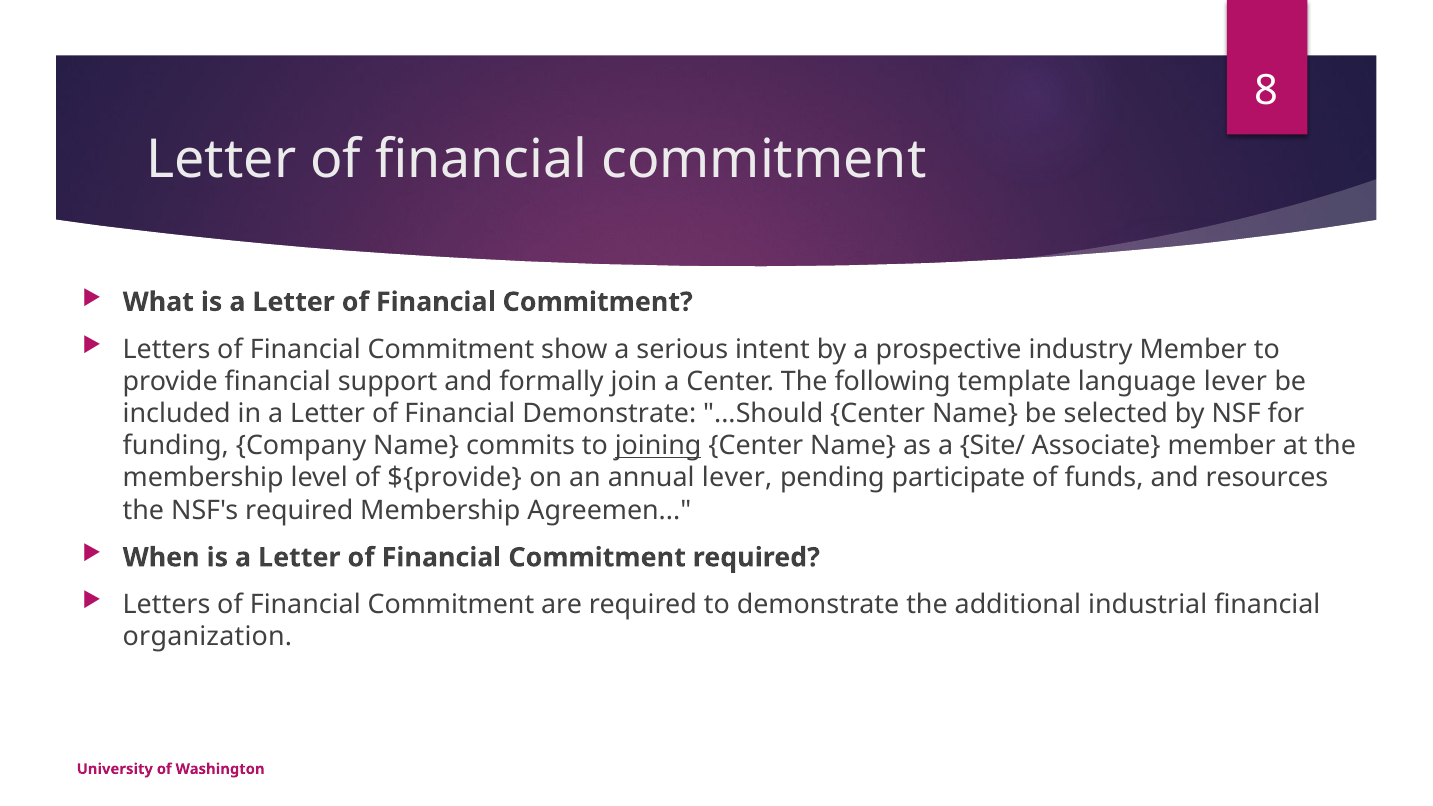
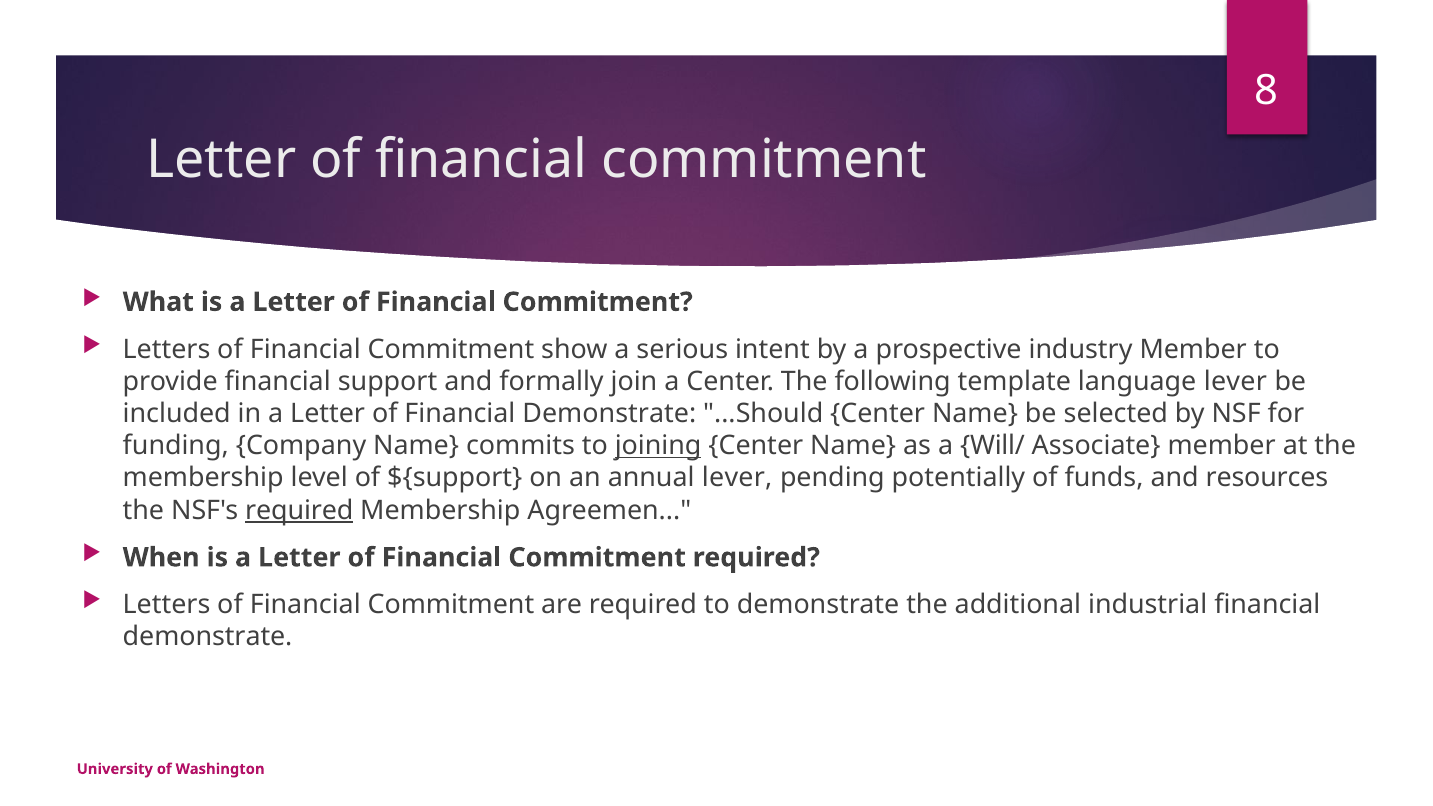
Site/: Site/ -> Will/ (992, 446)
${provide: ${provide -> ${support (455, 478)
participate: participate -> potentially (958, 478)
required underline: none -> present (299, 510)
organization: organization -> demonstrate (208, 637)
